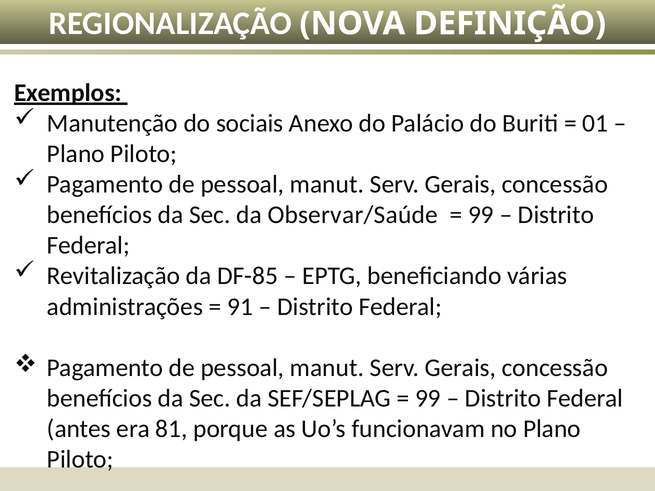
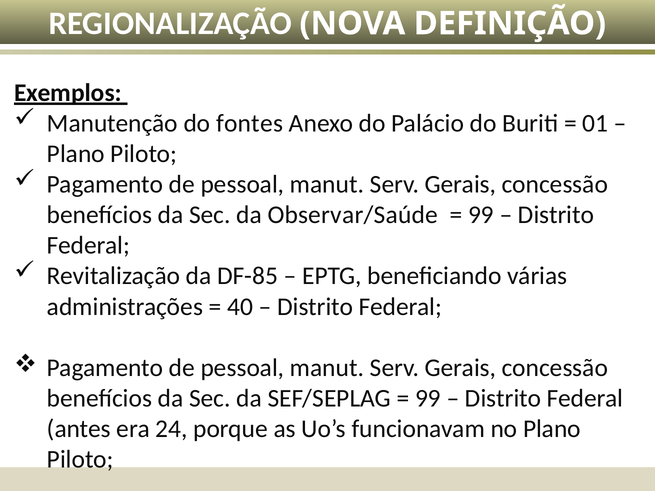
sociais: sociais -> fontes (250, 123)
91: 91 -> 40 (240, 307)
81: 81 -> 24 (171, 429)
